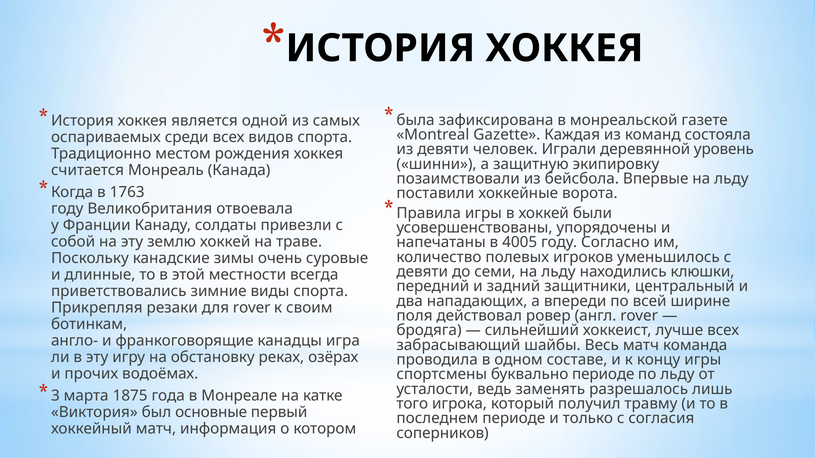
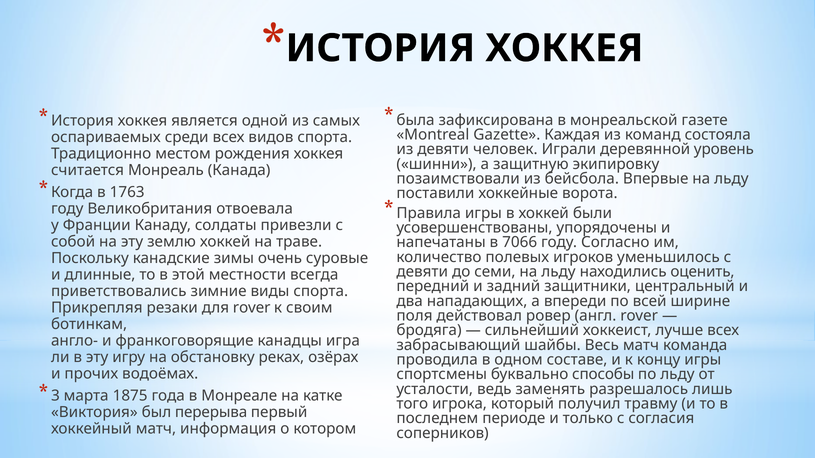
4005: 4005 -> 7066 (520, 243)
клюшки: клюшки -> оценить (702, 272)
буквально периоде: периоде -> способы (603, 375)
основные: основные -> перерыва (211, 413)
